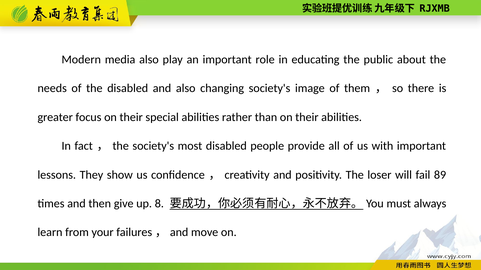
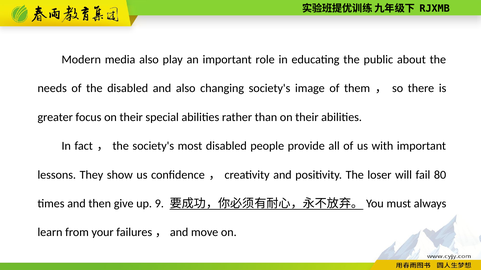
89: 89 -> 80 (440, 175)
8: 8 -> 9 (159, 204)
